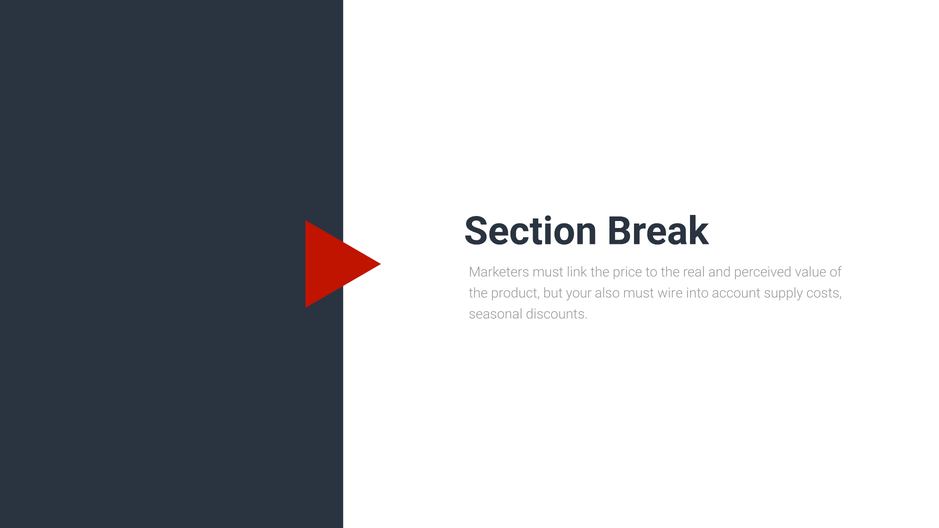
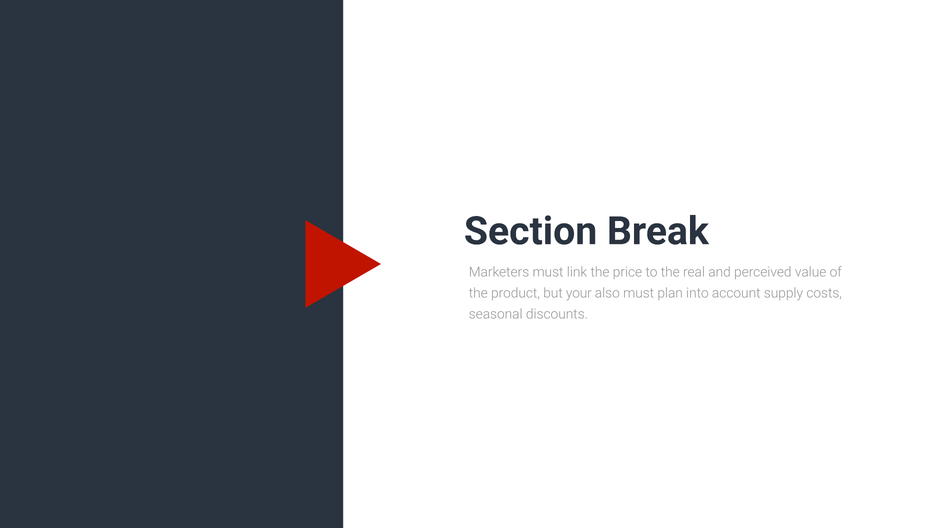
wire: wire -> plan (670, 294)
